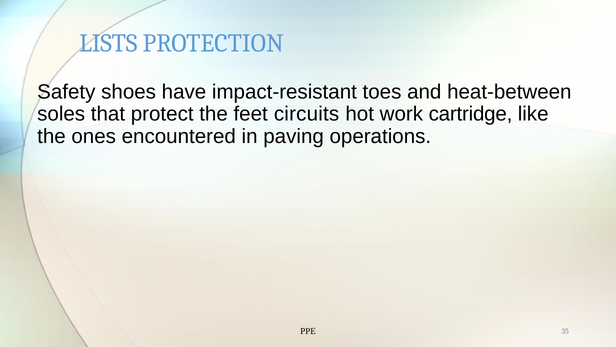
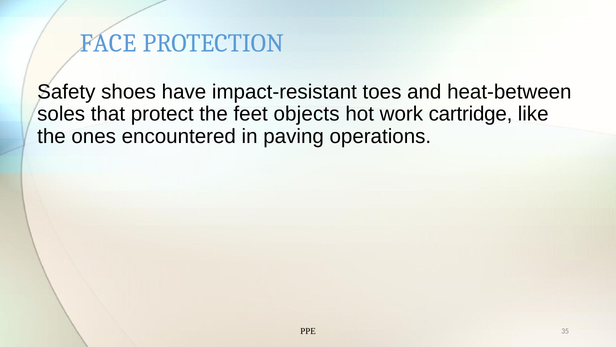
LISTS: LISTS -> FACE (108, 43)
circuits: circuits -> objects (307, 114)
